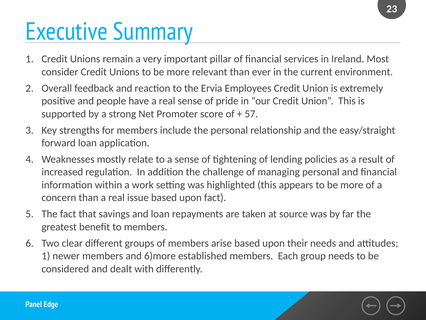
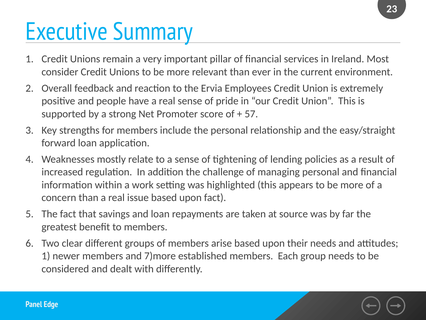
6)more: 6)more -> 7)more (160, 256)
